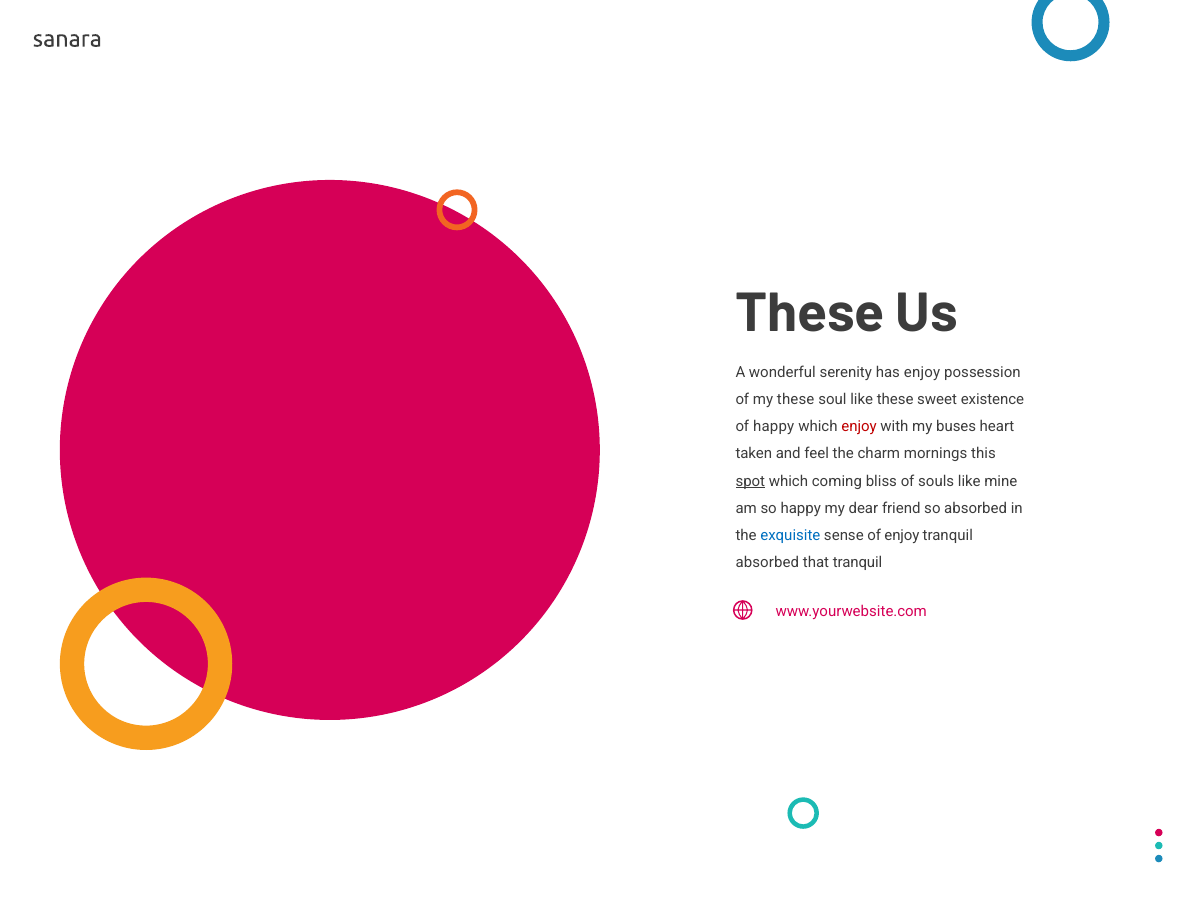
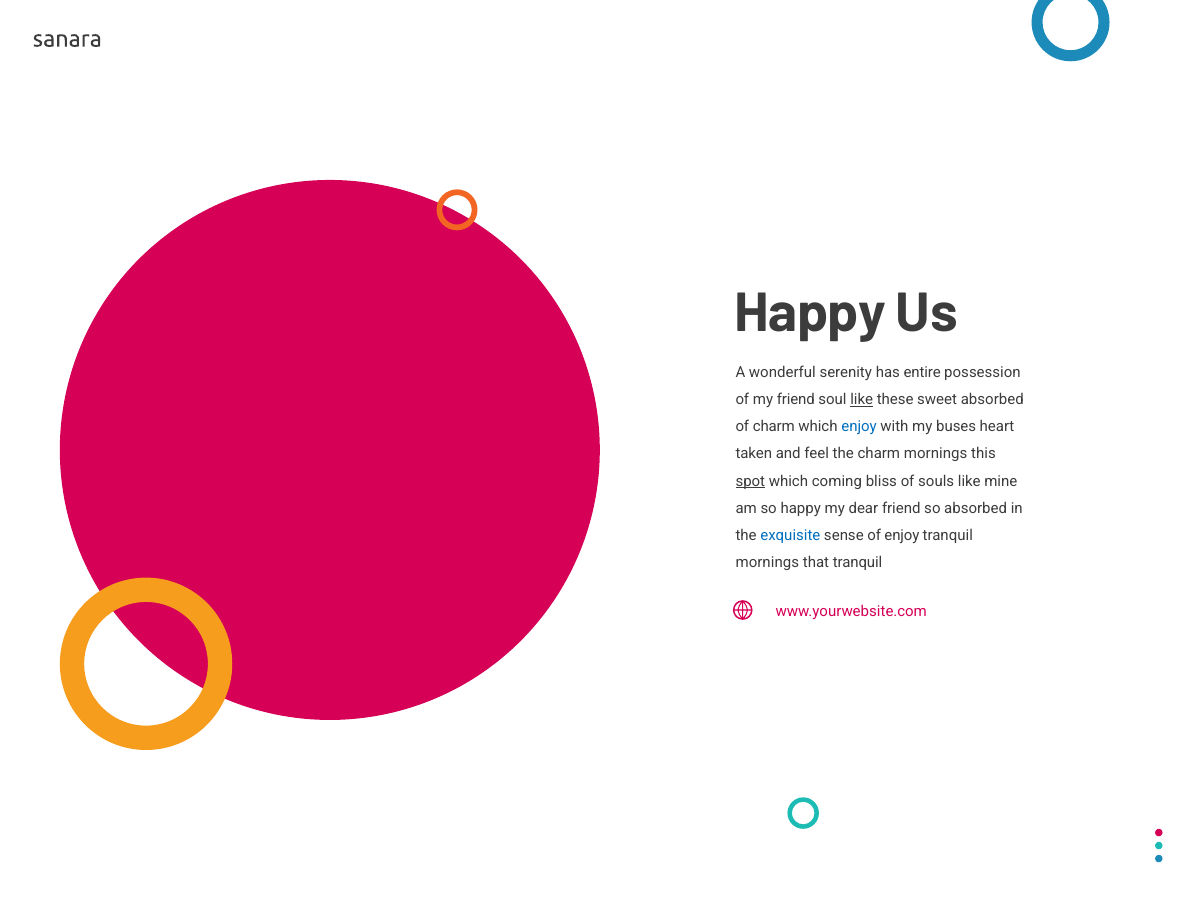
These: These -> Happy (810, 313)
has enjoy: enjoy -> entire (922, 373)
my these: these -> friend (796, 400)
like underline: none -> present (862, 400)
sweet existence: existence -> absorbed (992, 400)
of happy: happy -> charm (774, 427)
enjoy colour: red -> blue (859, 427)
absorbed: absorbed -> mornings (767, 562)
